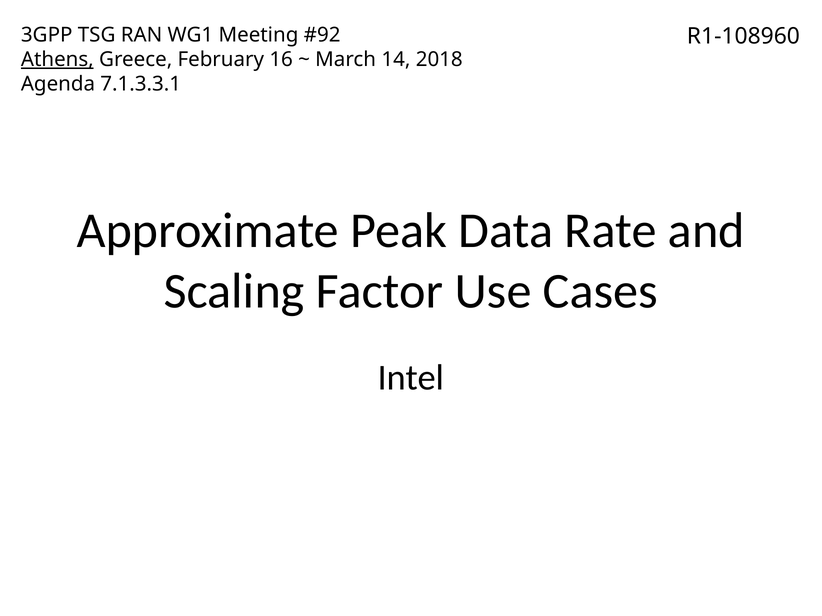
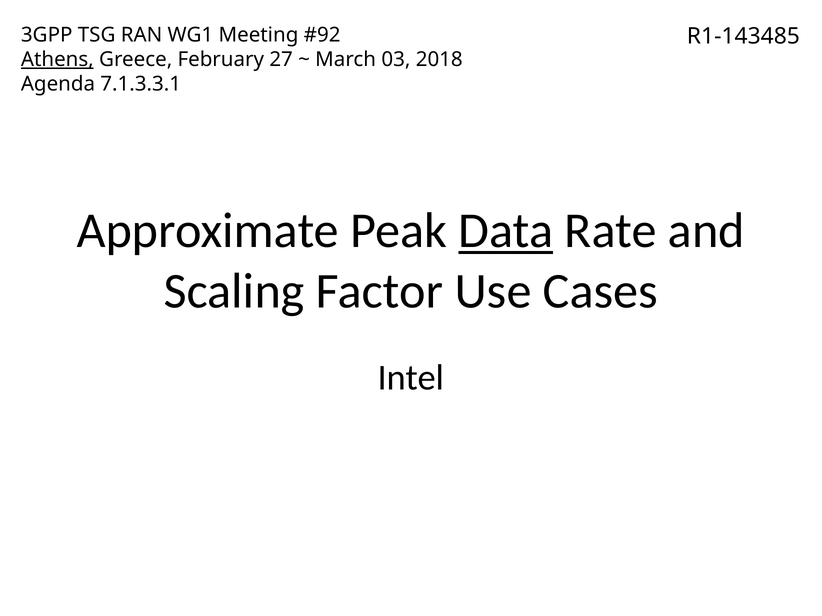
R1-108960: R1-108960 -> R1-143485 (743, 36)
16: 16 -> 27 (281, 59)
14: 14 -> 03 (396, 59)
Data underline: none -> present (506, 231)
